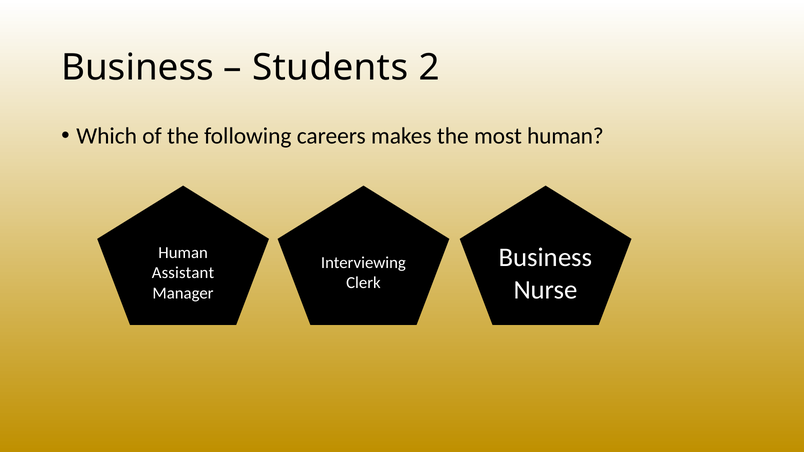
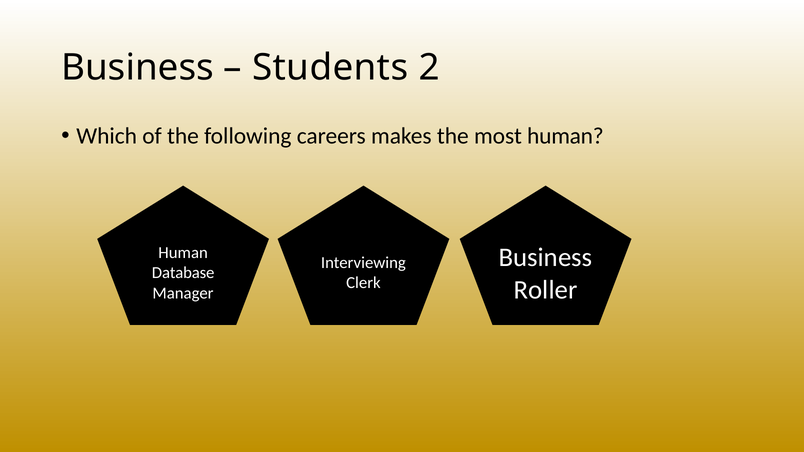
Assistant: Assistant -> Database (183, 273)
Nurse: Nurse -> Roller (545, 290)
